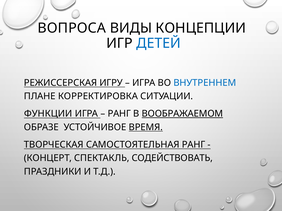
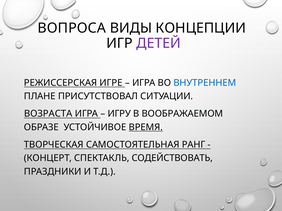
ДЕТЕЙ colour: blue -> purple (159, 43)
ИГРУ: ИГРУ -> ИГРЕ (111, 83)
КОРРЕКТИРОВКА: КОРРЕКТИРОВКА -> ПРИСУТСТВОВАЛ (98, 96)
ФУНКЦИИ: ФУНКЦИИ -> ВОЗРАСТА (48, 114)
РАНГ: РАНГ -> ИГРУ (119, 114)
ВООБРАЖАЕМОМ underline: present -> none (182, 114)
